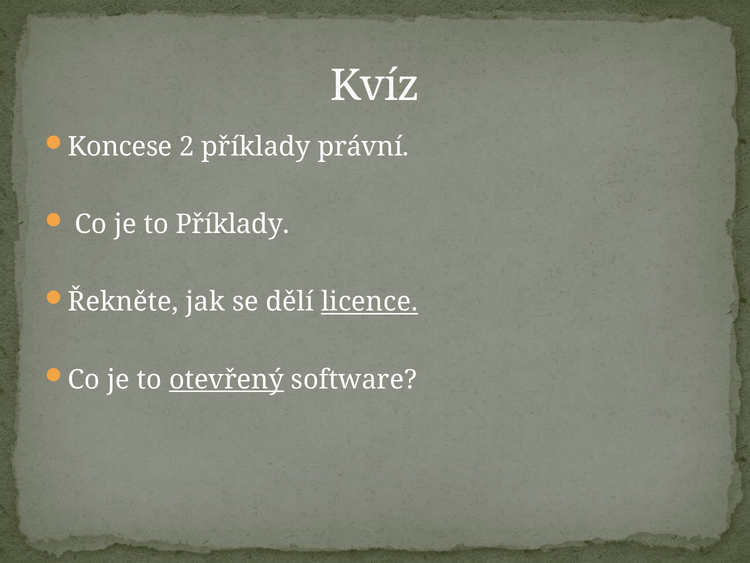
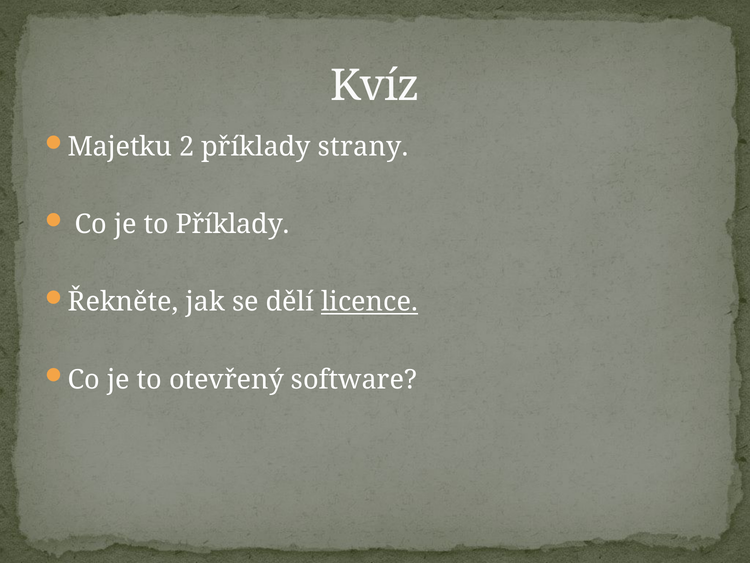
Koncese: Koncese -> Majetku (120, 147)
právní: právní -> strany (363, 147)
otevřený underline: present -> none (226, 379)
